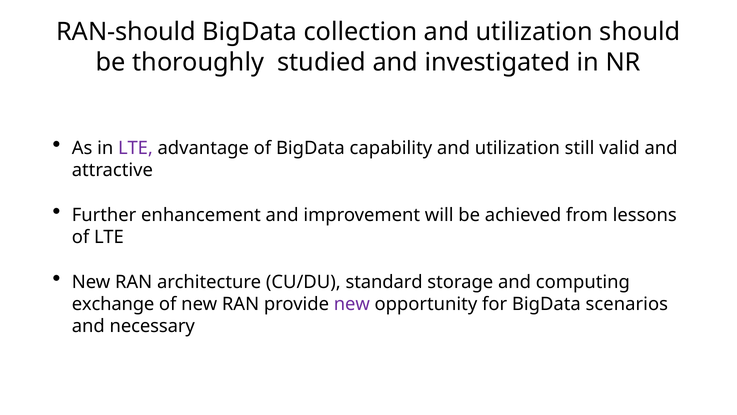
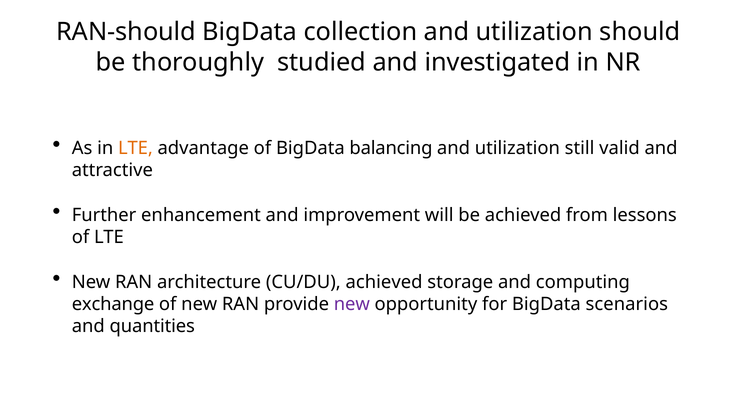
LTE colour: purple -> orange (135, 148)
capability: capability -> balancing (391, 148)
CU/DU standard: standard -> achieved (384, 282)
necessary: necessary -> quantities (152, 326)
